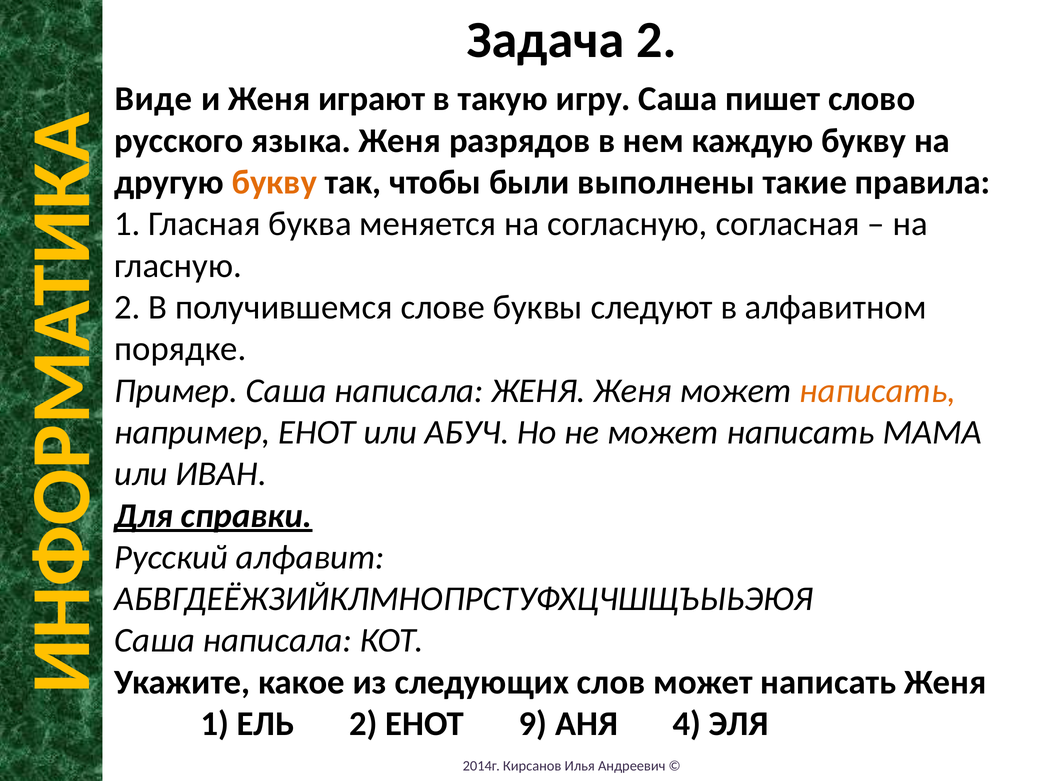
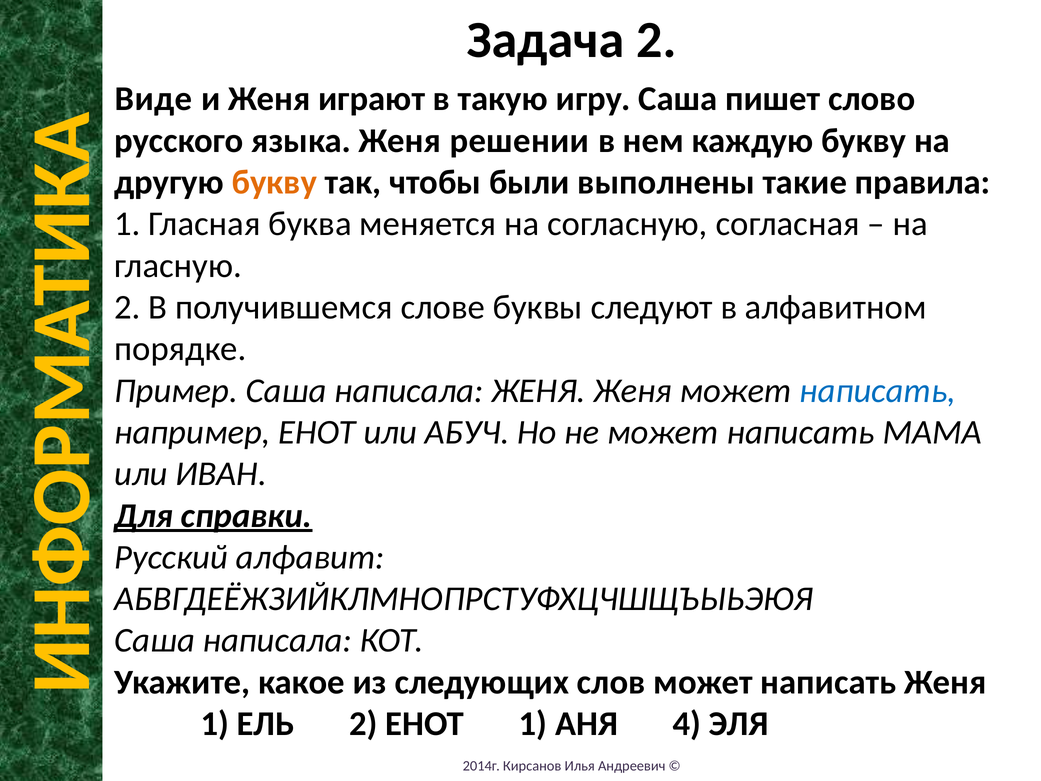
разрядов: разрядов -> решении (519, 141)
написать colour: orange -> blue (878, 390)
ЕНОТ 9: 9 -> 1 (533, 724)
